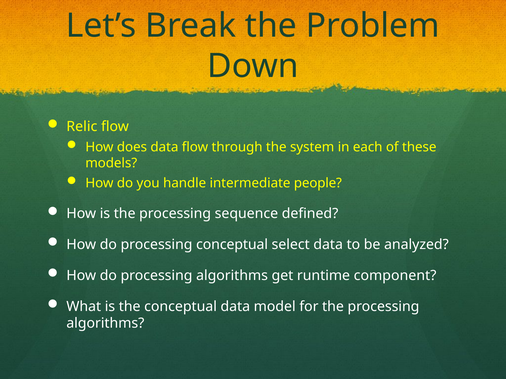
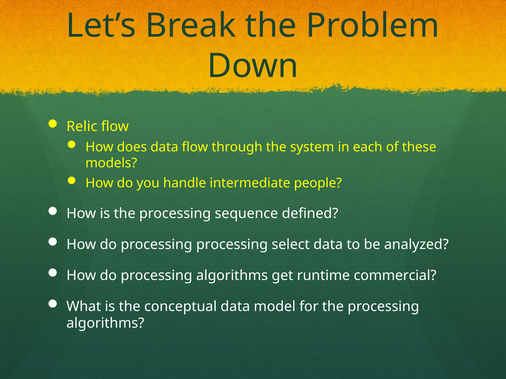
processing conceptual: conceptual -> processing (232, 245)
component: component -> commercial (395, 276)
